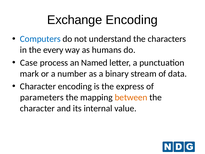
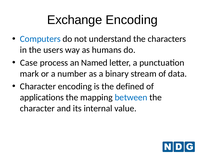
every: every -> users (53, 50)
express: express -> defined (130, 86)
parameters: parameters -> applications (42, 97)
between colour: orange -> blue (131, 97)
